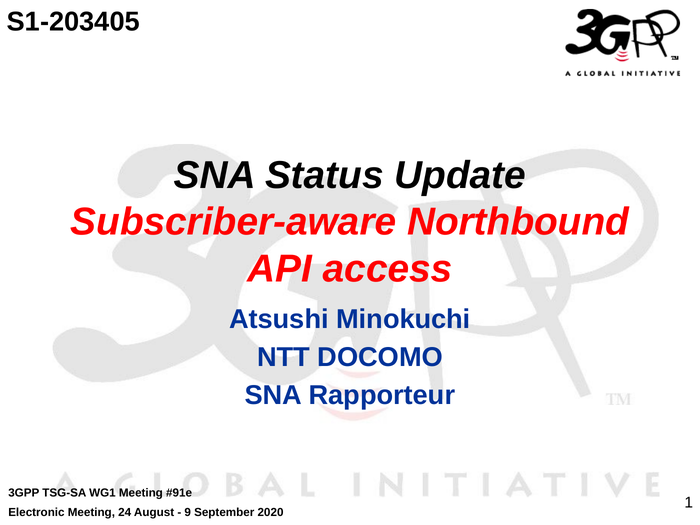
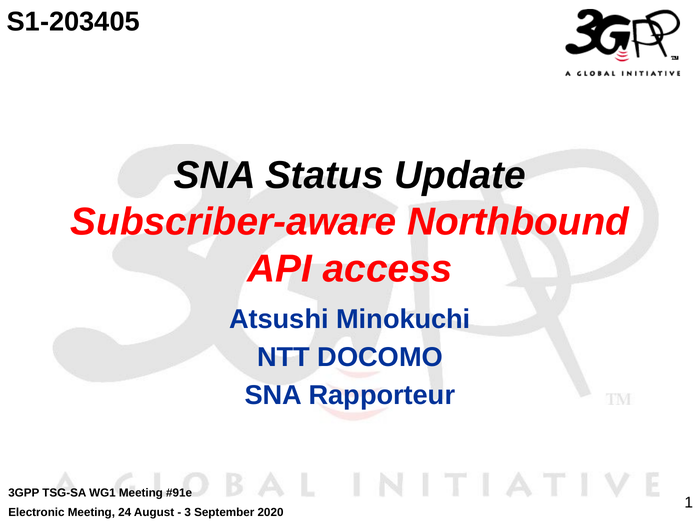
9: 9 -> 3 (188, 513)
